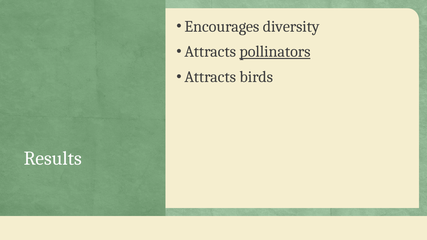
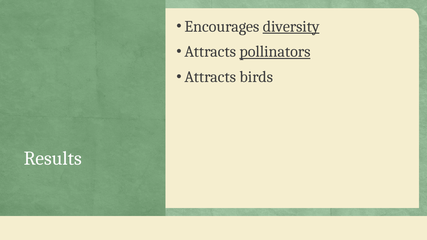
diversity underline: none -> present (291, 26)
